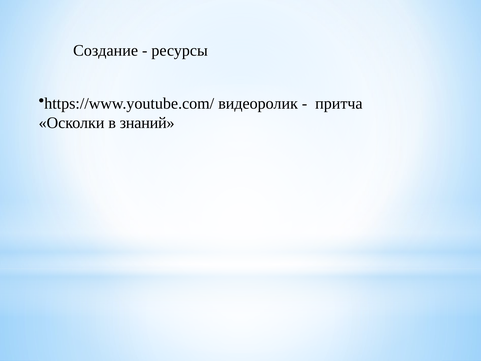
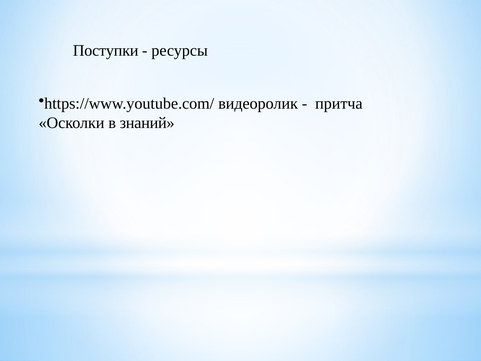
Создание: Создание -> Поступки (106, 51)
